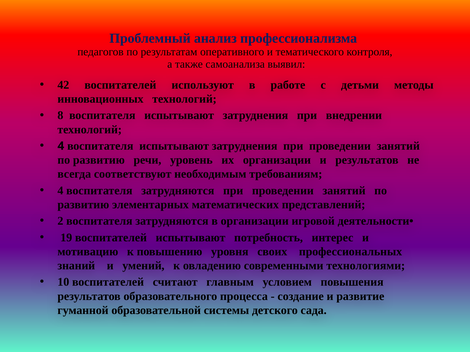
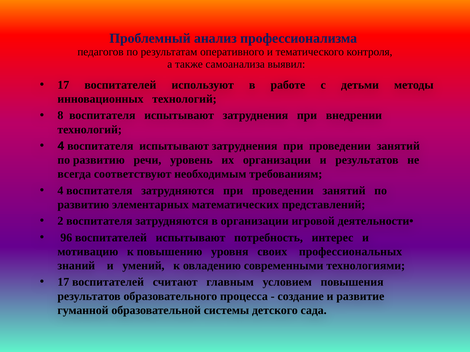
42: 42 -> 17 (63, 85)
19: 19 -> 96 (66, 238)
10: 10 -> 17 (63, 282)
